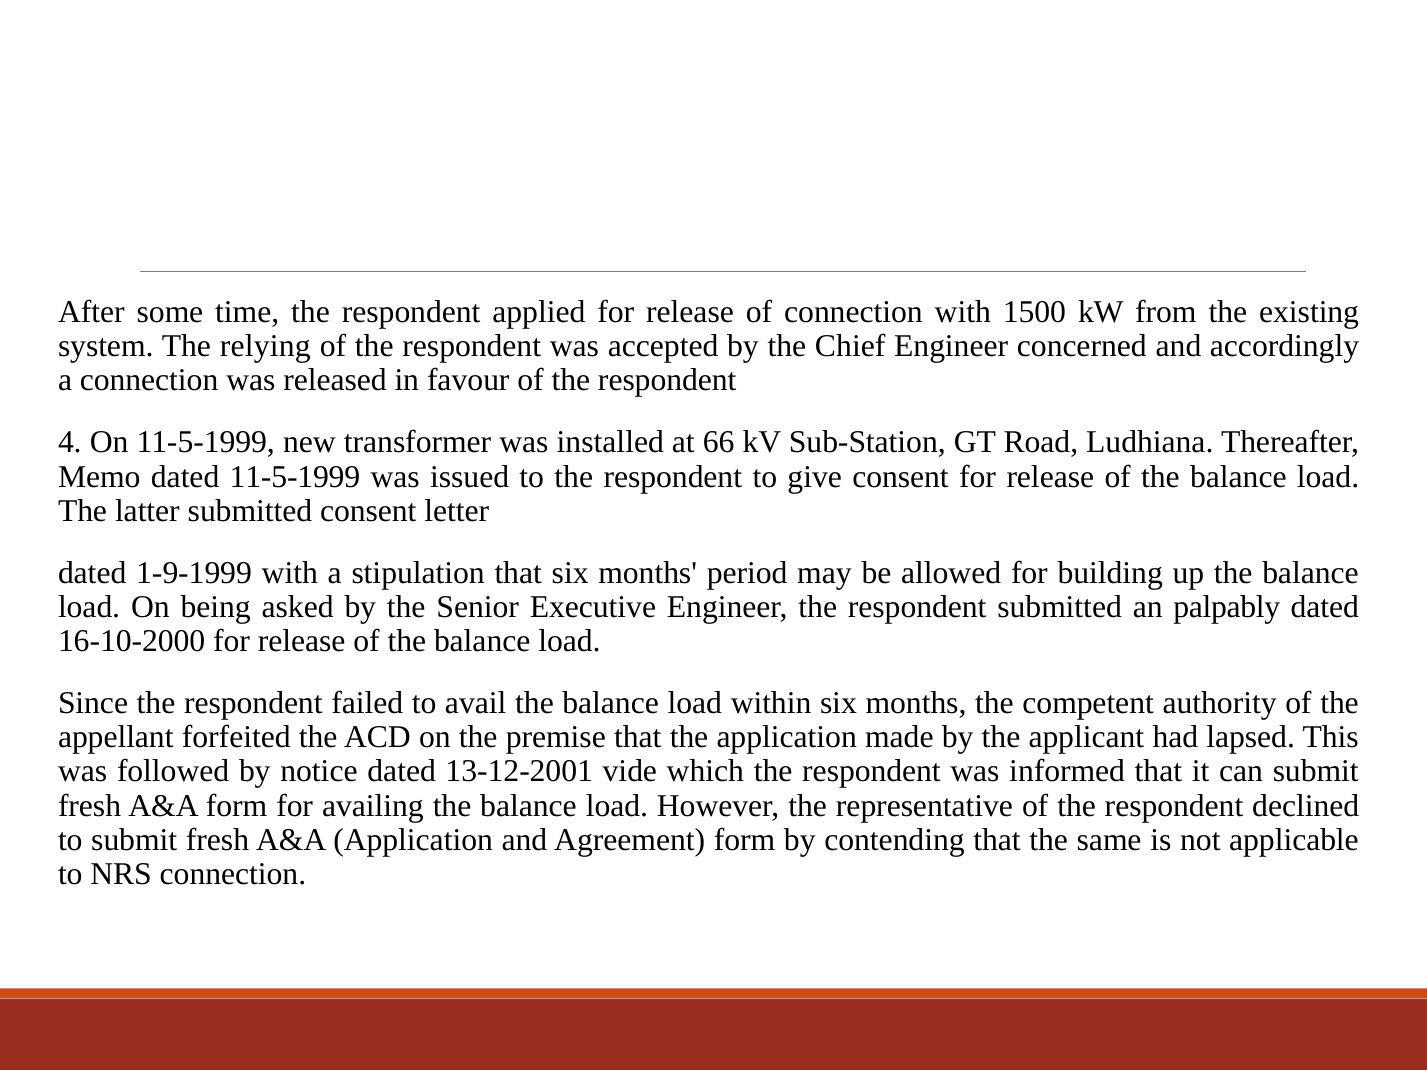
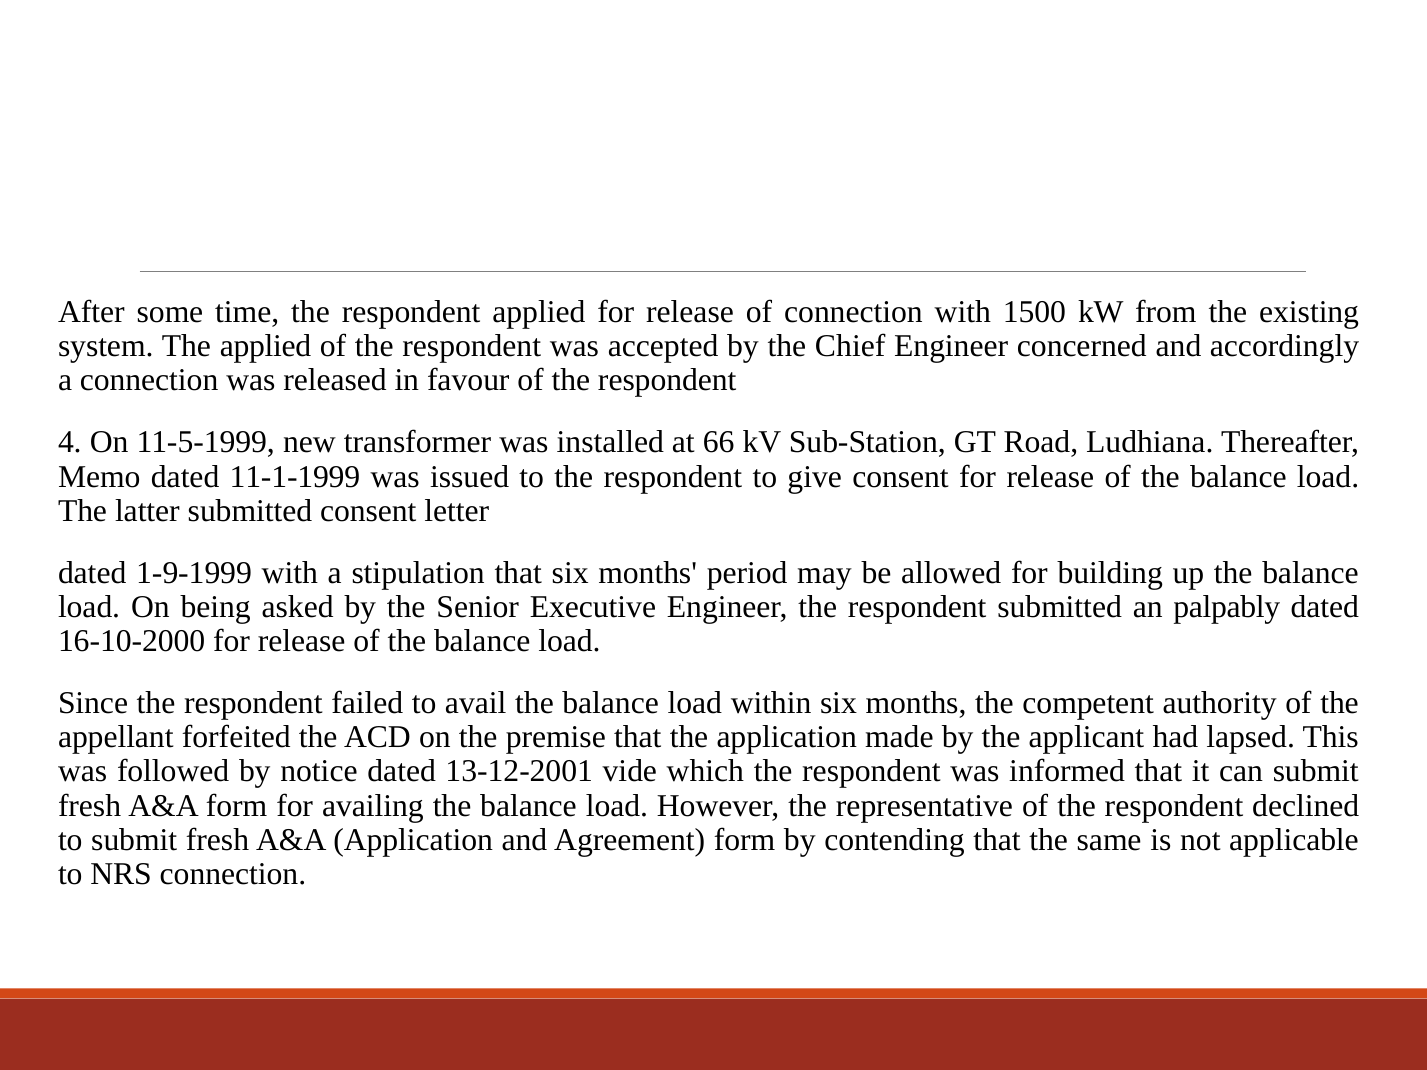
The relying: relying -> applied (266, 346)
dated 11-5-1999: 11-5-1999 -> 11-1-1999 (295, 477)
